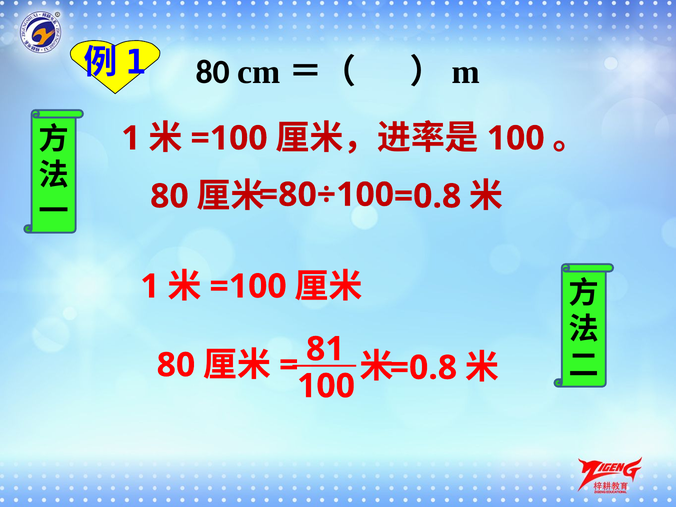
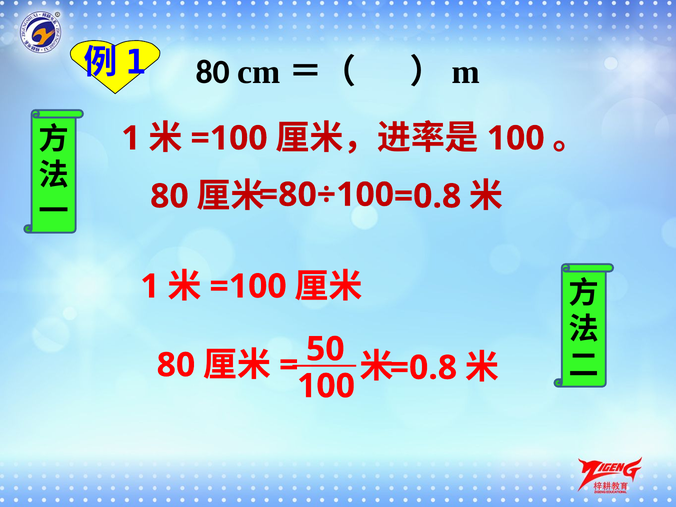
81: 81 -> 50 (325, 349)
